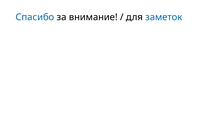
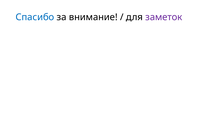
заметок colour: blue -> purple (164, 17)
